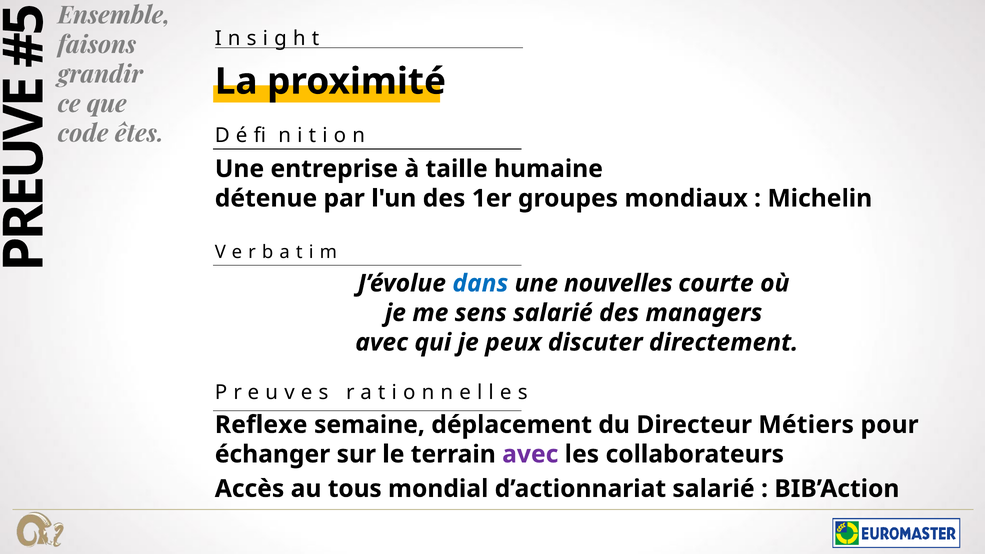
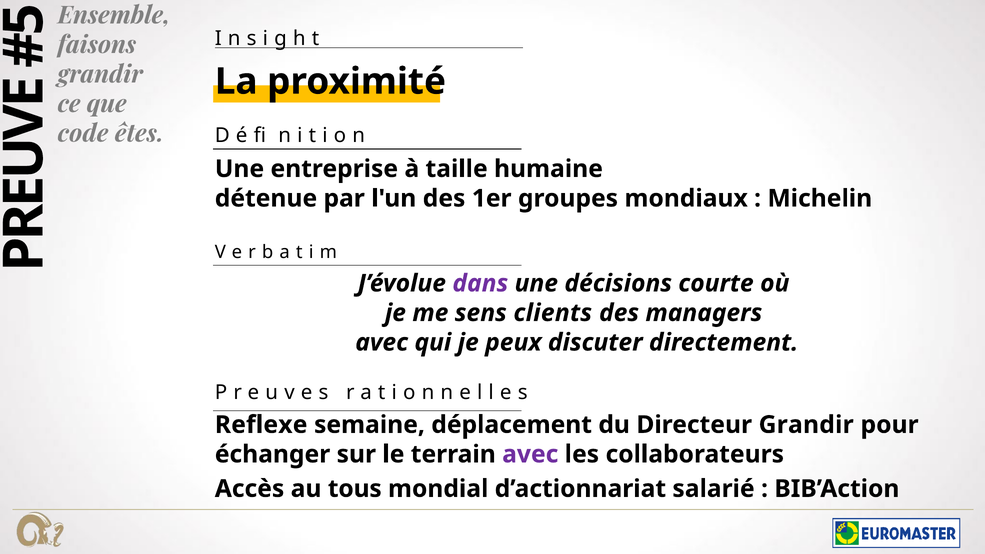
dans colour: blue -> purple (480, 283)
nouvelles: nouvelles -> décisions (618, 283)
sens salarié: salarié -> clients (553, 313)
Directeur Métiers: Métiers -> Grandir (806, 425)
